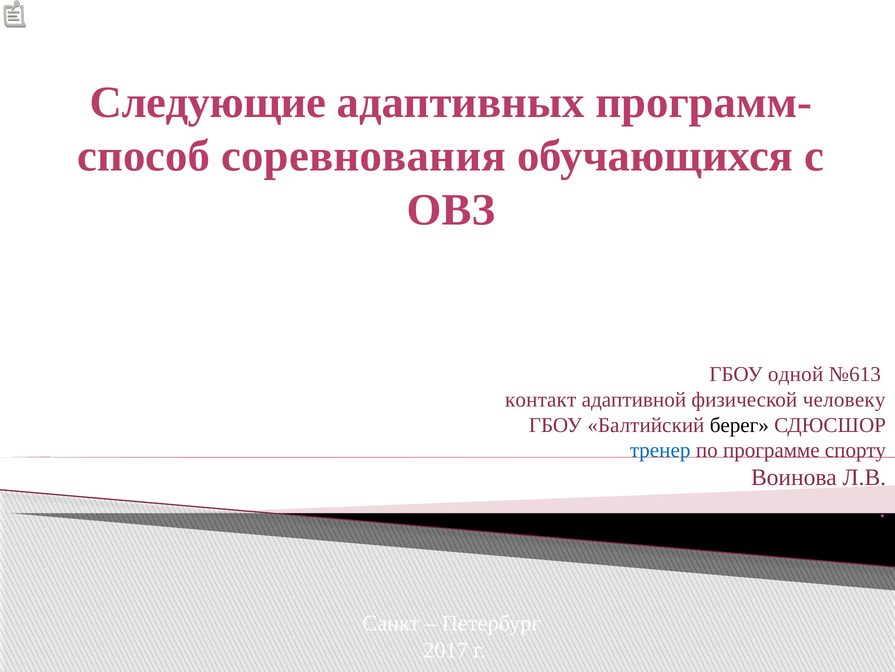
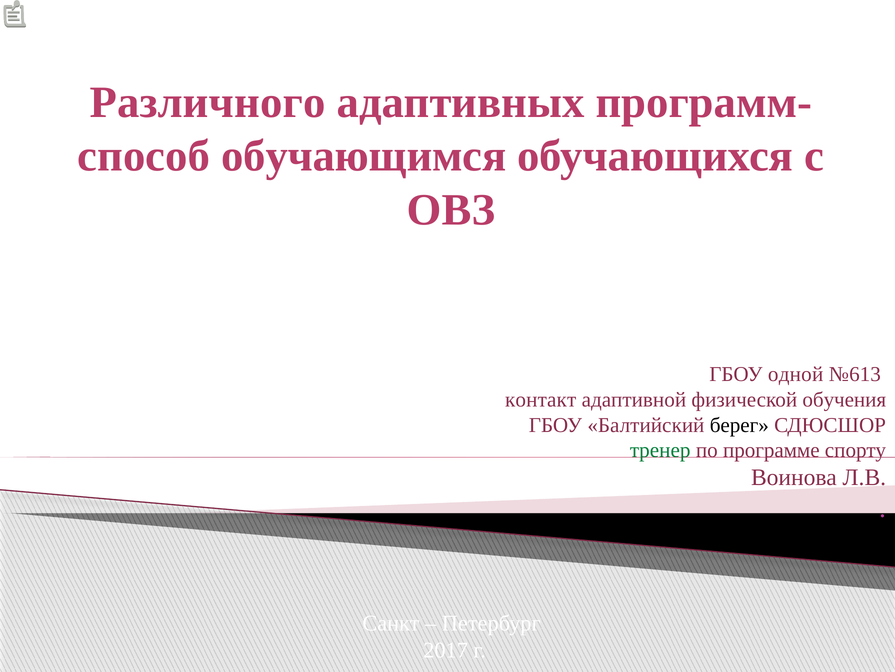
Следующие: Следующие -> Различного (208, 102)
соревнования: соревнования -> обучающимся (364, 156)
человеку: человеку -> обучения (844, 399)
тренер colour: blue -> green (660, 450)
